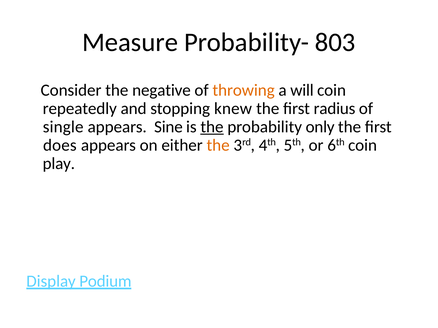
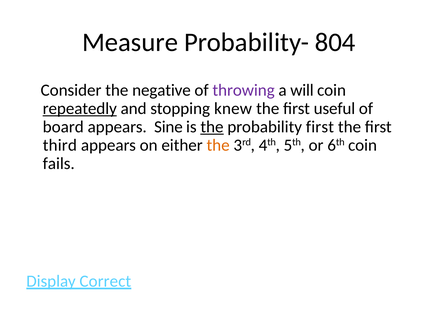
803: 803 -> 804 (335, 42)
throwing colour: orange -> purple (244, 90)
repeatedly underline: none -> present (80, 109)
radius: radius -> useful (334, 109)
single: single -> board (63, 127)
probability only: only -> first (320, 127)
does: does -> third (60, 145)
play: play -> fails (59, 164)
Podium: Podium -> Correct (105, 282)
